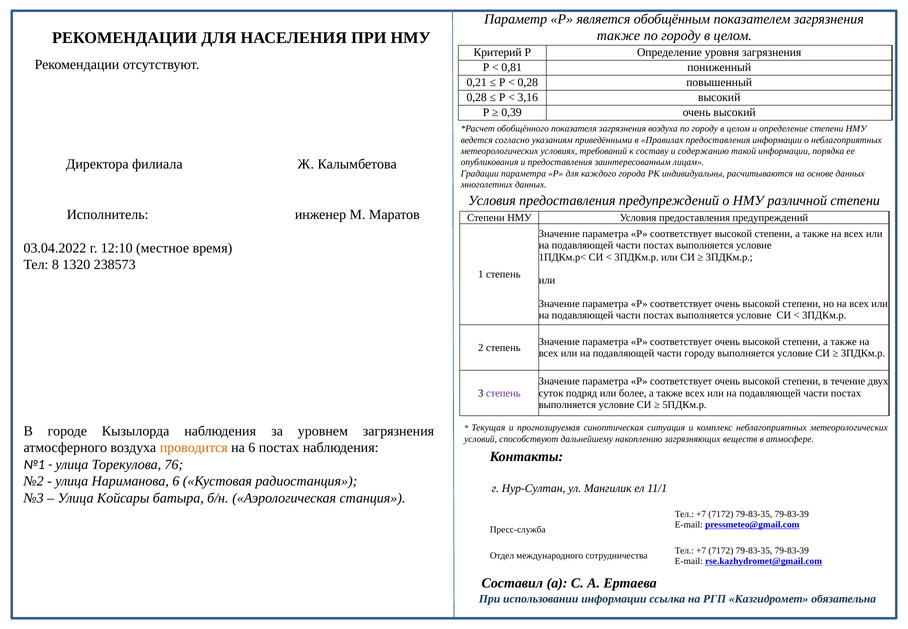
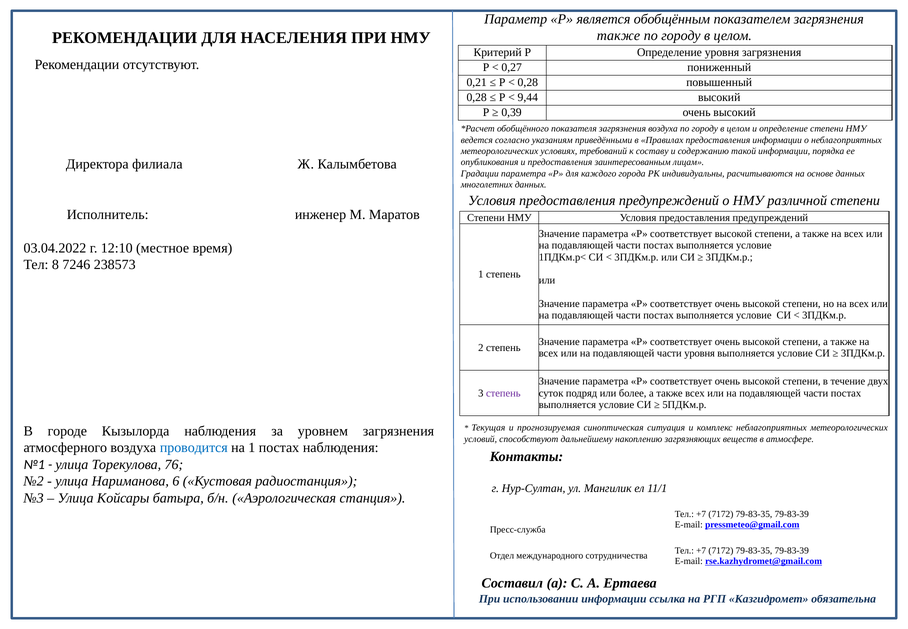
0,81: 0,81 -> 0,27 (512, 67)
3,16: 3,16 -> 9,44 (528, 97)
1320: 1320 -> 7246 (76, 265)
части городу: городу -> уровня (700, 353)
проводится colour: orange -> blue (194, 447)
на 6: 6 -> 1 (252, 447)
